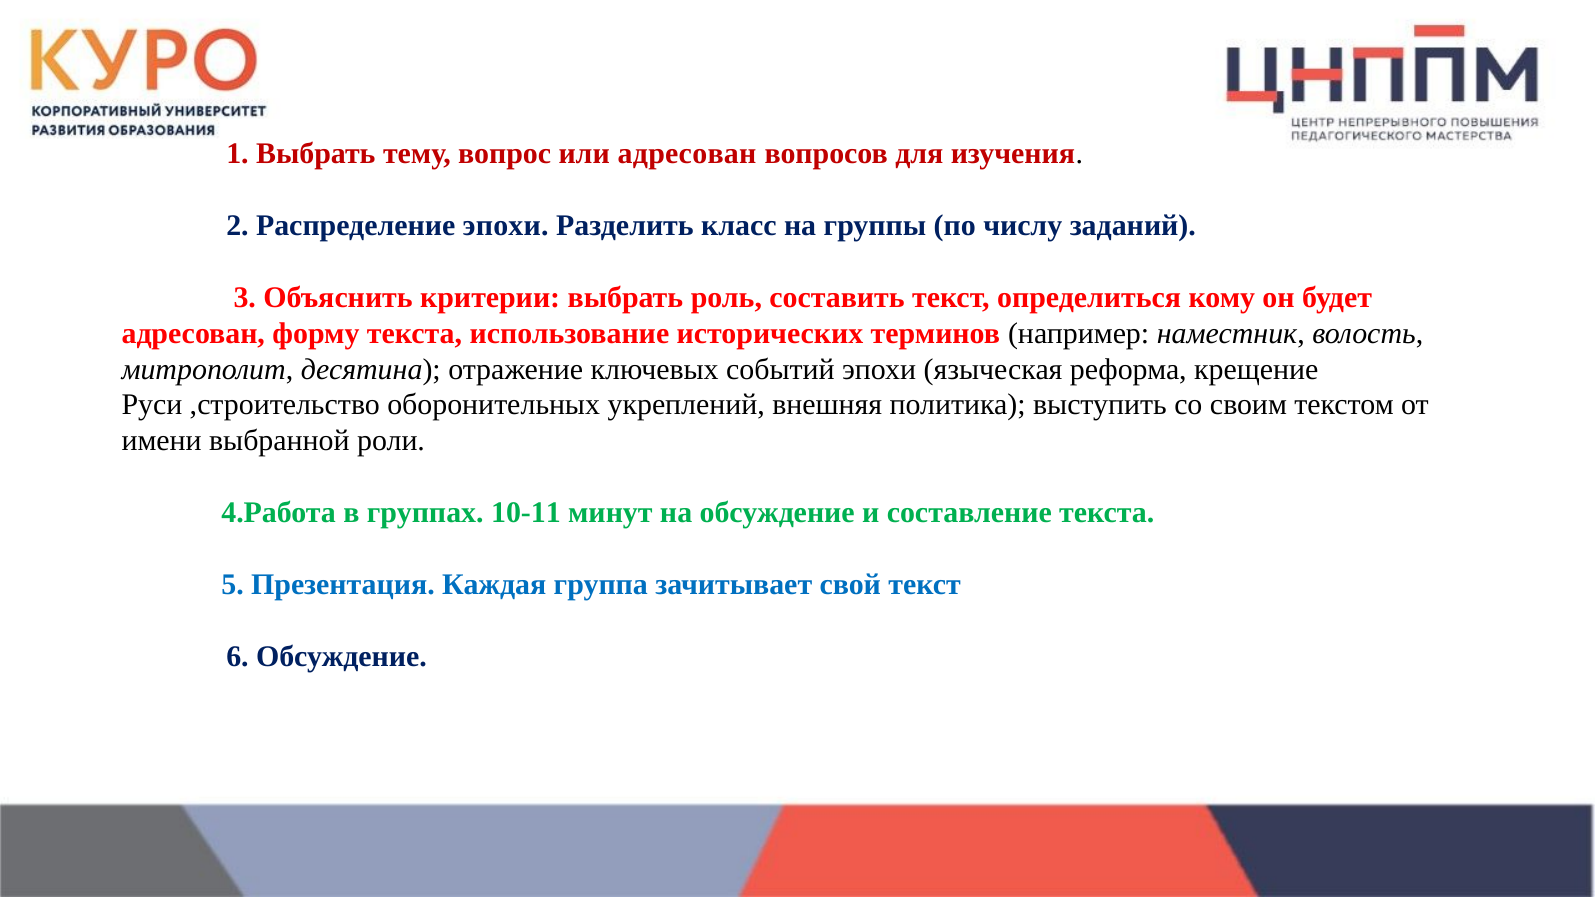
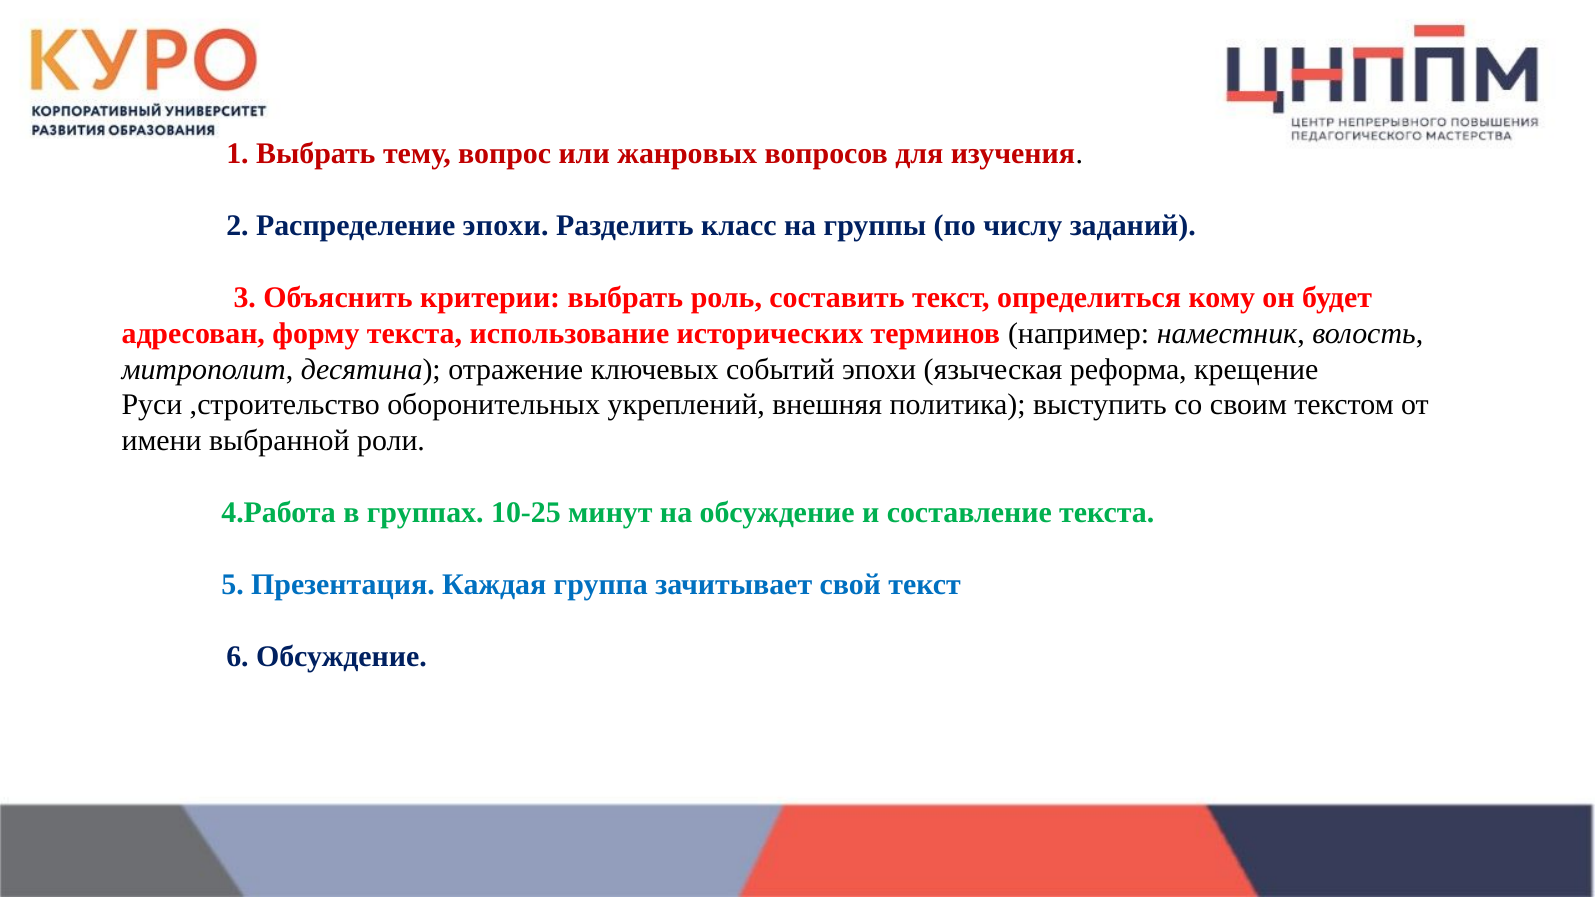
или адресован: адресован -> жанровых (687, 154)
10-11: 10-11 -> 10-25 (526, 513)
